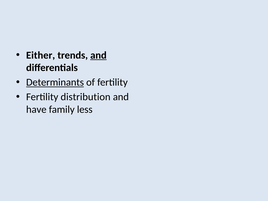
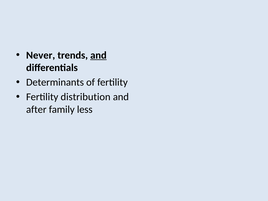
Either: Either -> Never (41, 55)
Determinants underline: present -> none (55, 82)
have: have -> after (36, 109)
